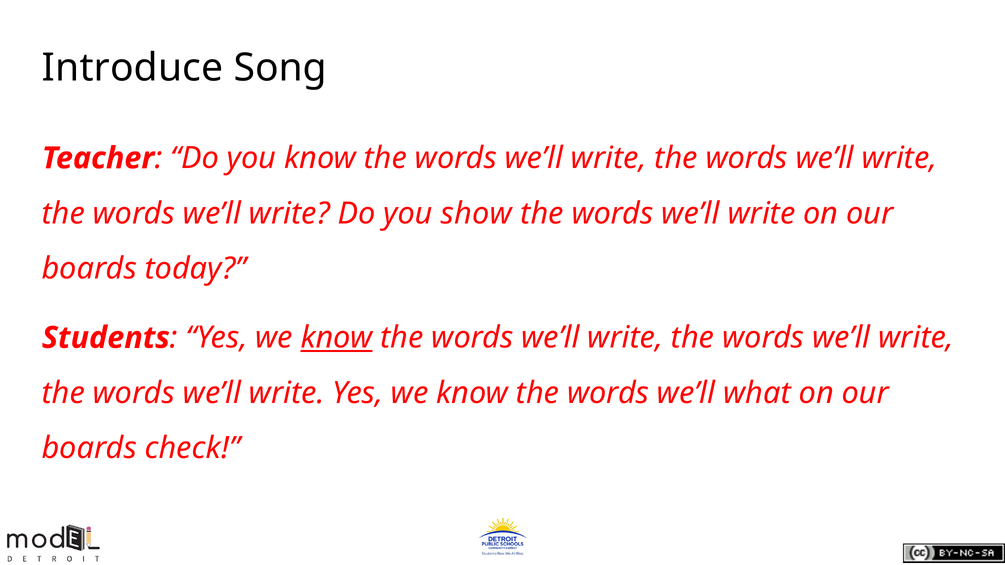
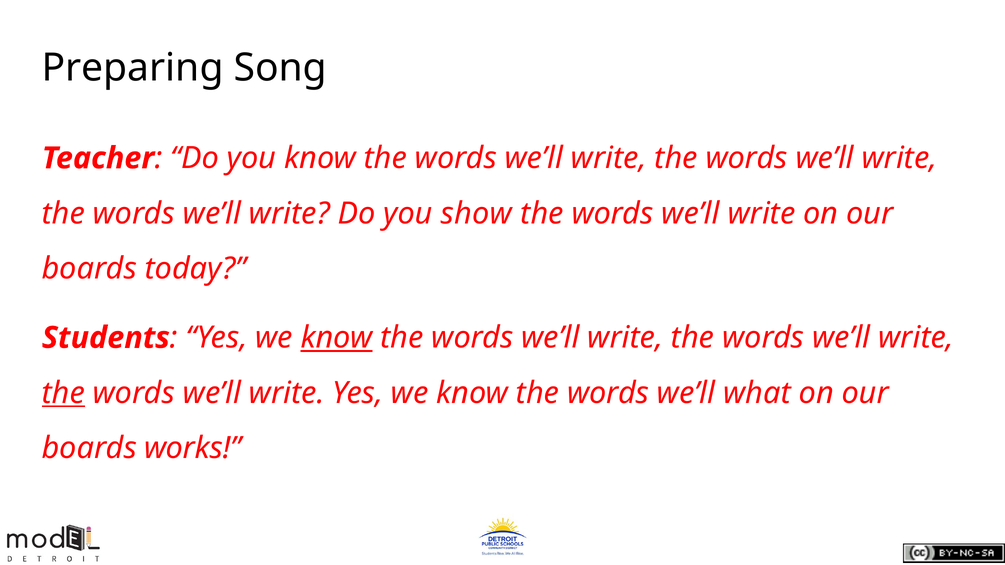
Introduce: Introduce -> Preparing (133, 68)
the underline: none -> present (63, 393)
check: check -> works (193, 448)
